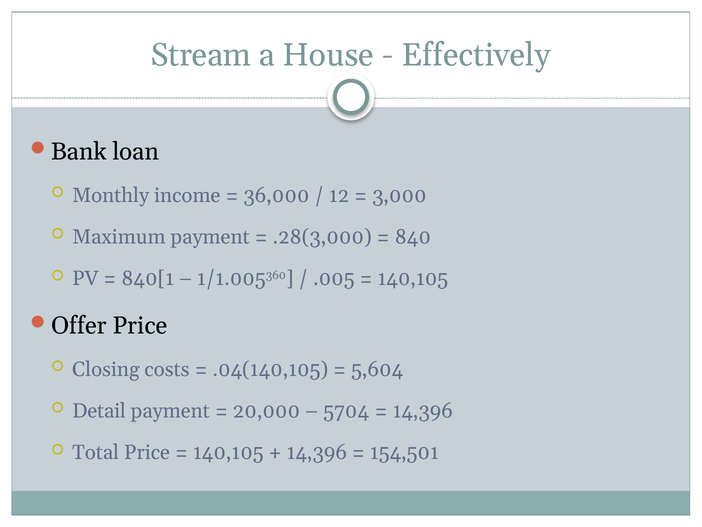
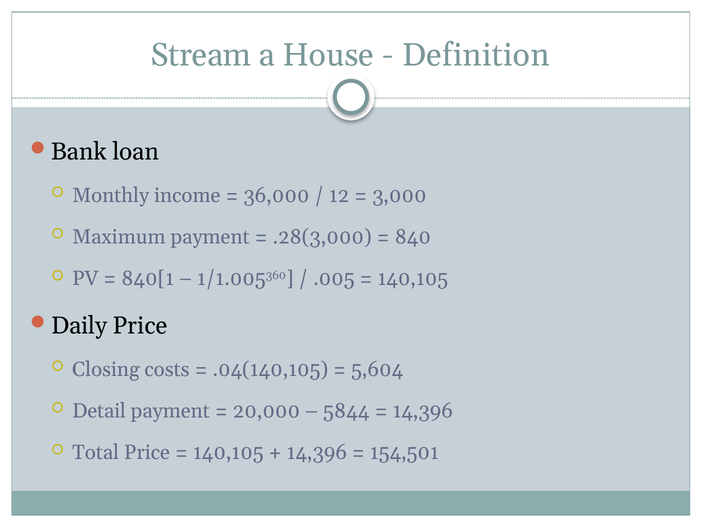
Effectively: Effectively -> Definition (476, 55)
Offer: Offer -> Daily (79, 326)
5704: 5704 -> 5844 (346, 411)
